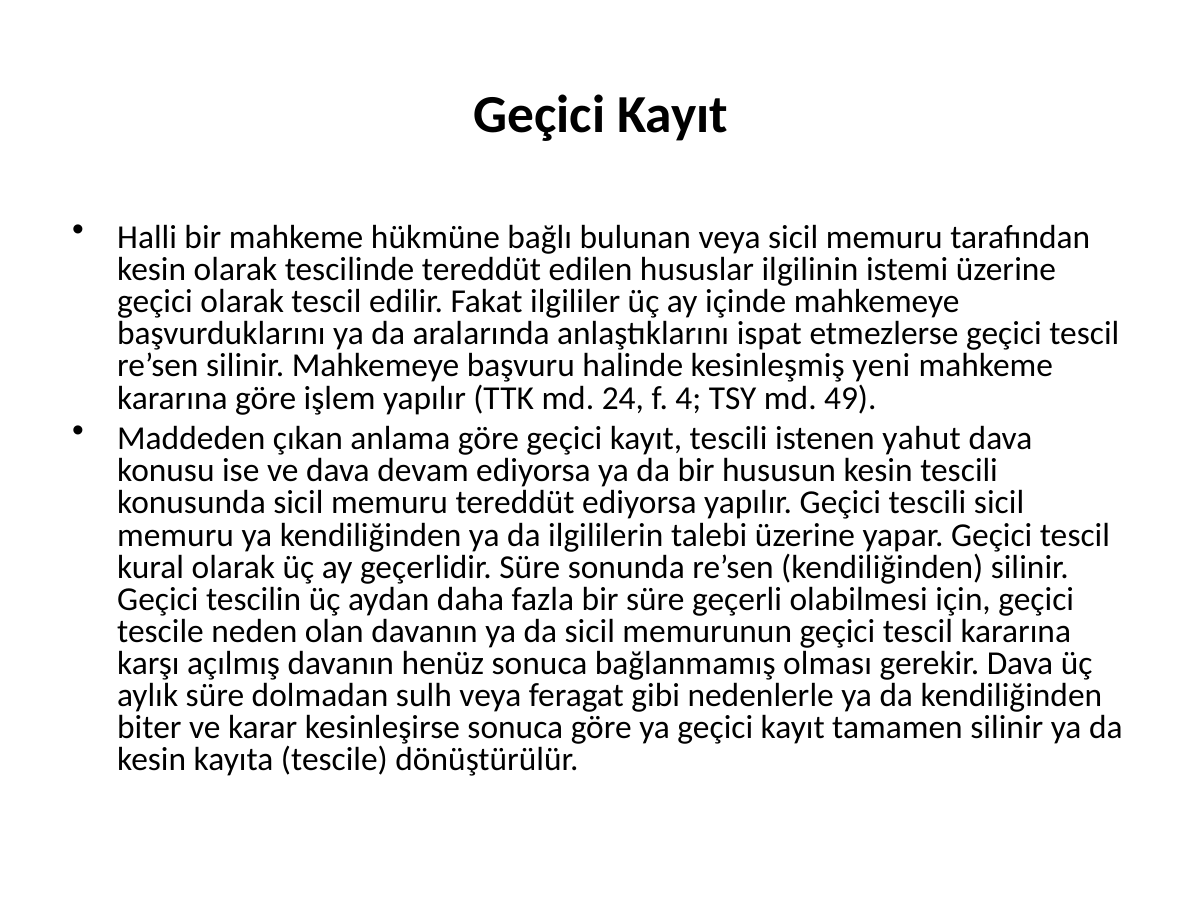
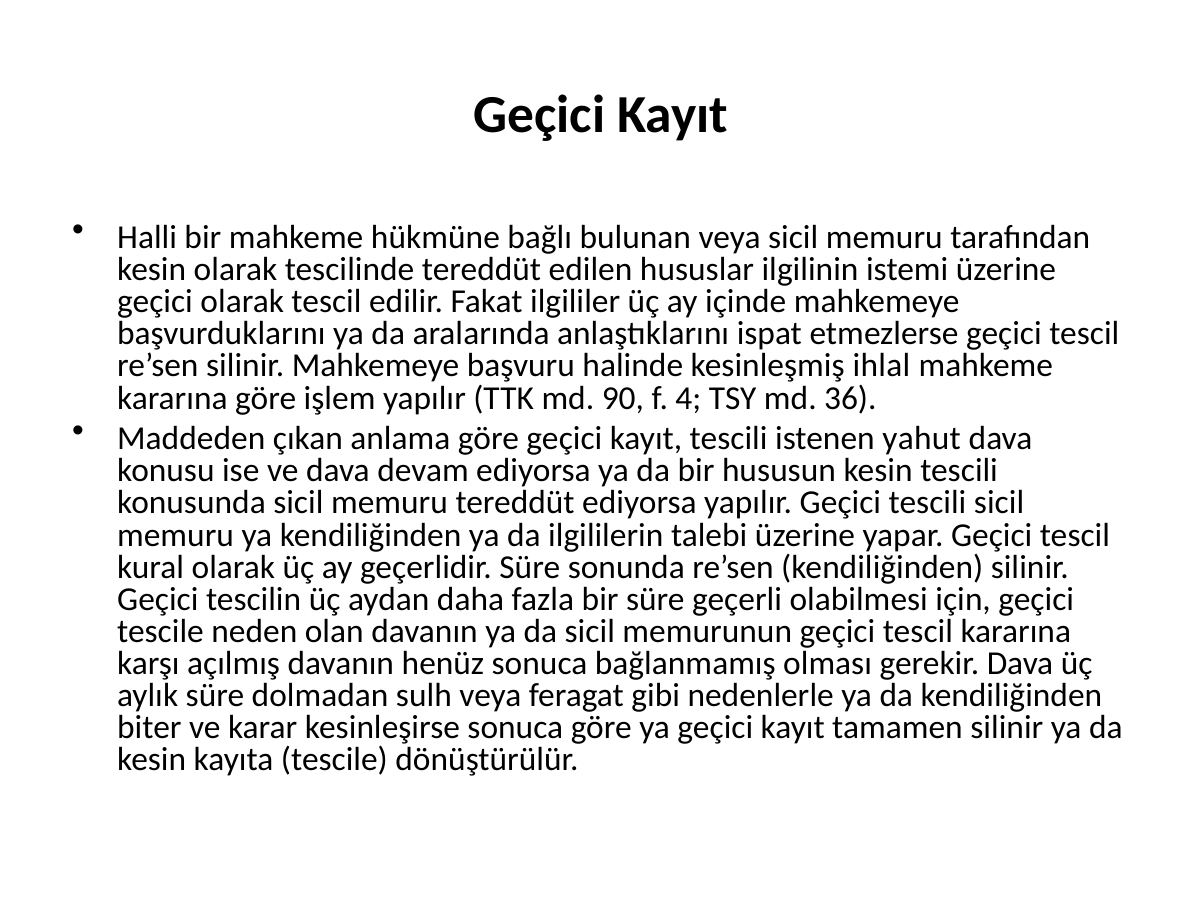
yeni: yeni -> ihlal (881, 366)
24: 24 -> 90 (623, 398)
49: 49 -> 36 (850, 398)
